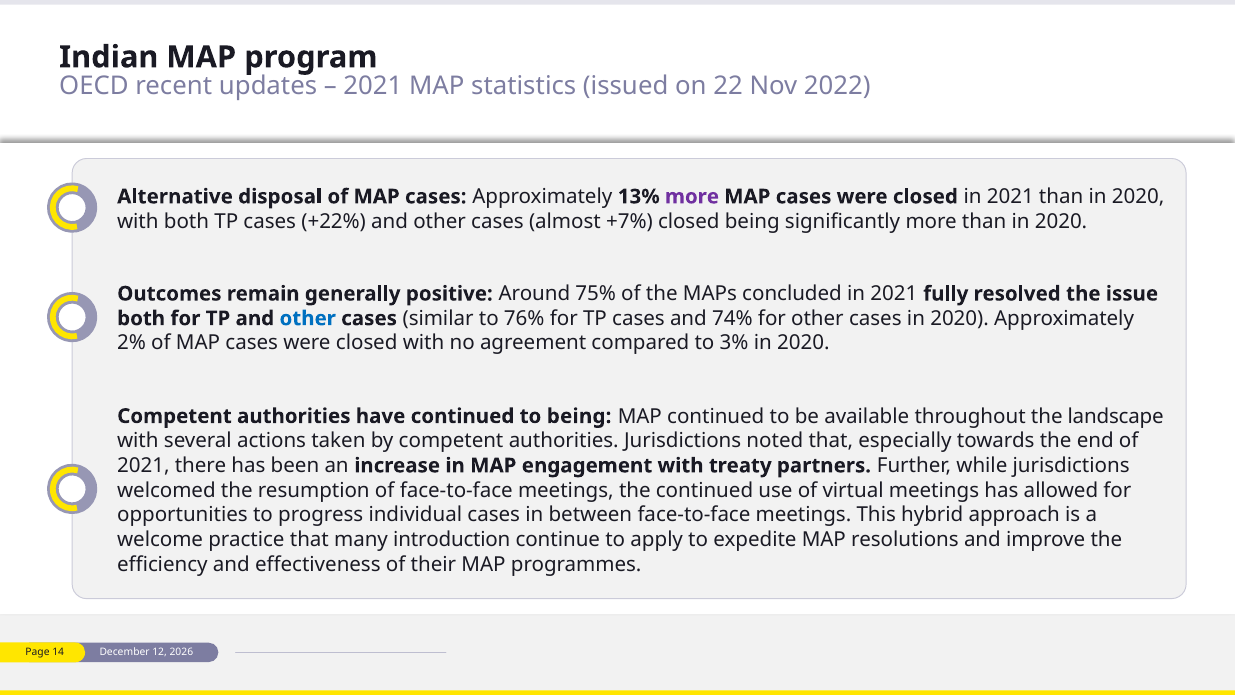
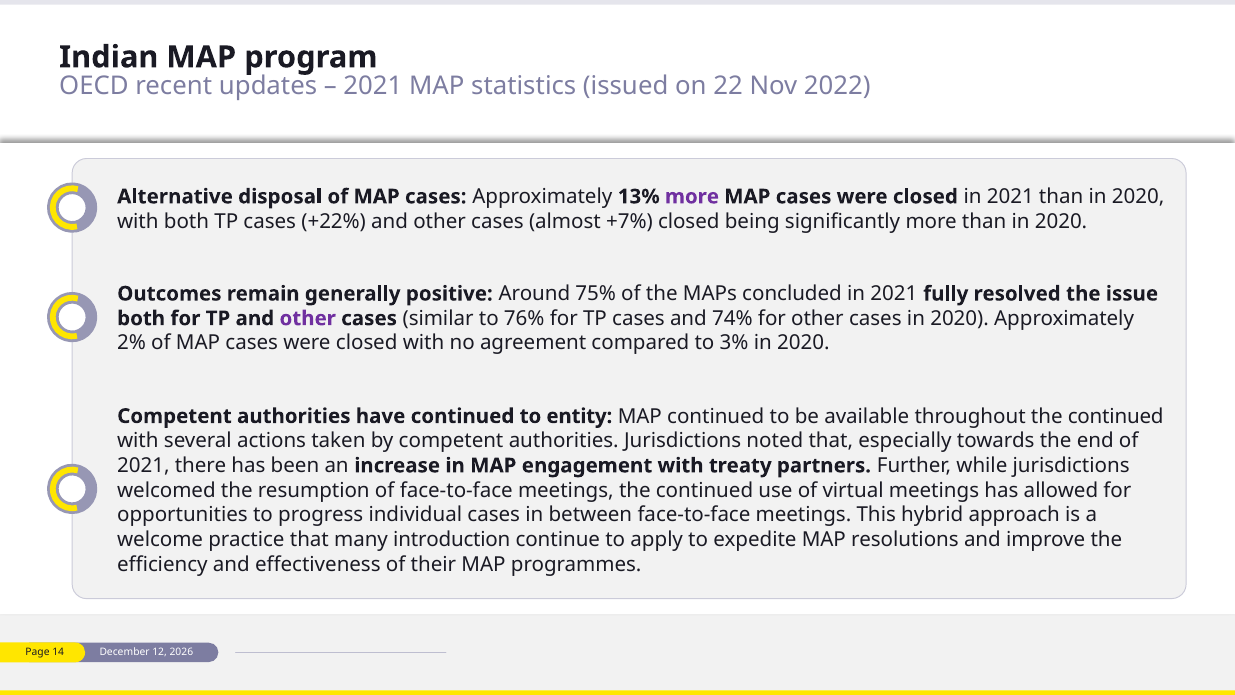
other colour: blue -> purple (308, 318)
to being: being -> entity (579, 416)
throughout the landscape: landscape -> continued (1116, 416)
